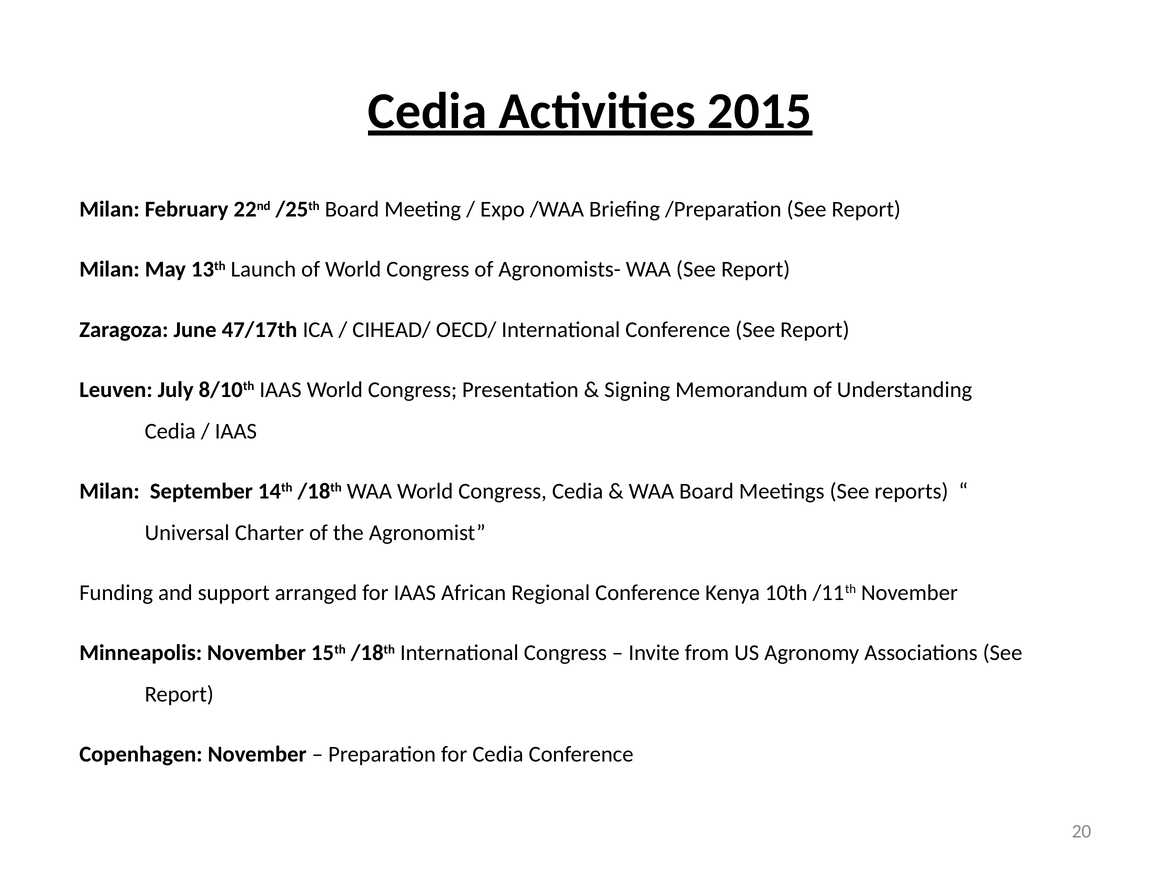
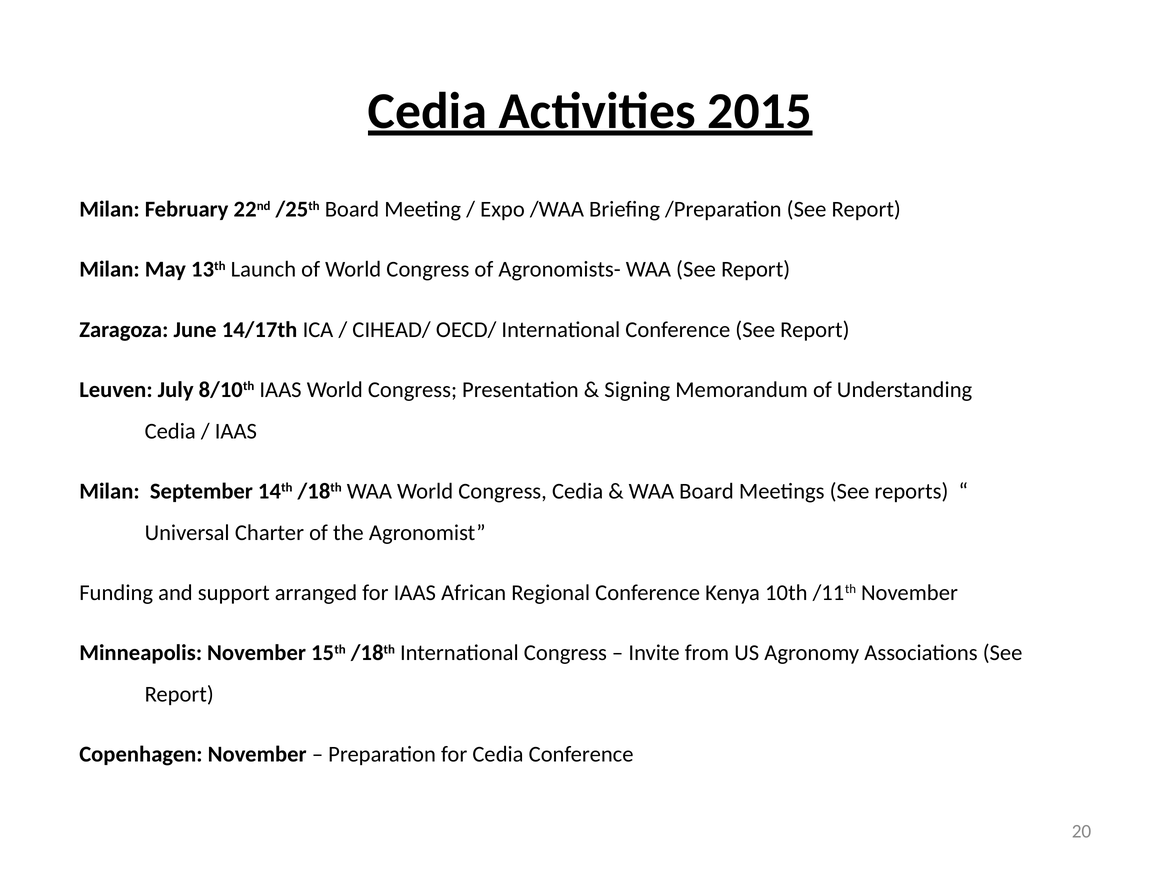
47/17th: 47/17th -> 14/17th (260, 329)
